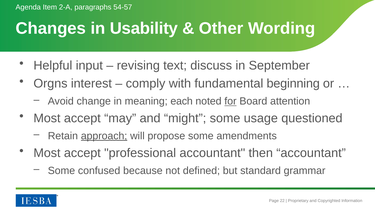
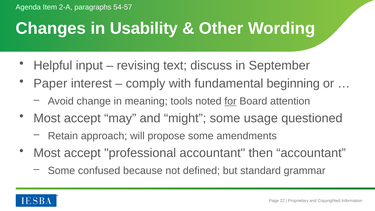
Orgns: Orgns -> Paper (50, 84)
each: each -> tools (182, 101)
approach underline: present -> none (104, 136)
